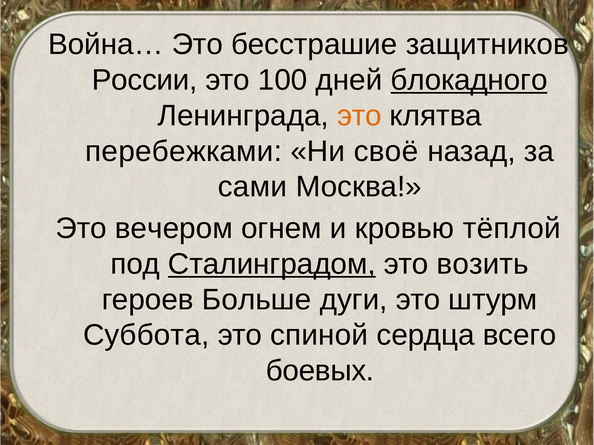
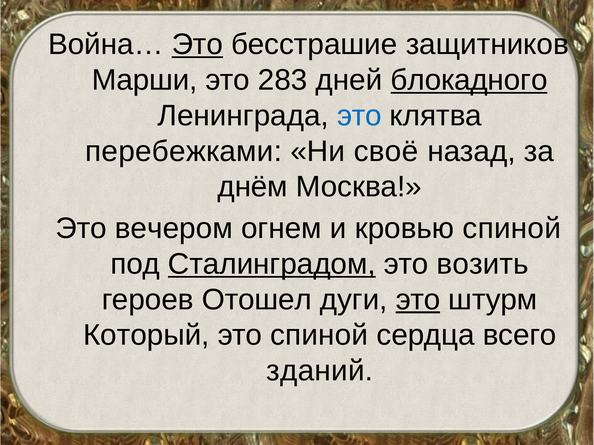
Это underline: none -> present (197, 45)
России: России -> Марши (145, 80)
100: 100 -> 283 (283, 80)
это colour: orange -> blue (359, 116)
сами: сами -> днём (253, 187)
кровью тёплой: тёплой -> спиной (512, 229)
Больше: Больше -> Отошел (257, 300)
это underline: none -> present (418, 300)
Суббота: Суббота -> Который (146, 336)
боевых: боевых -> зданий (320, 371)
